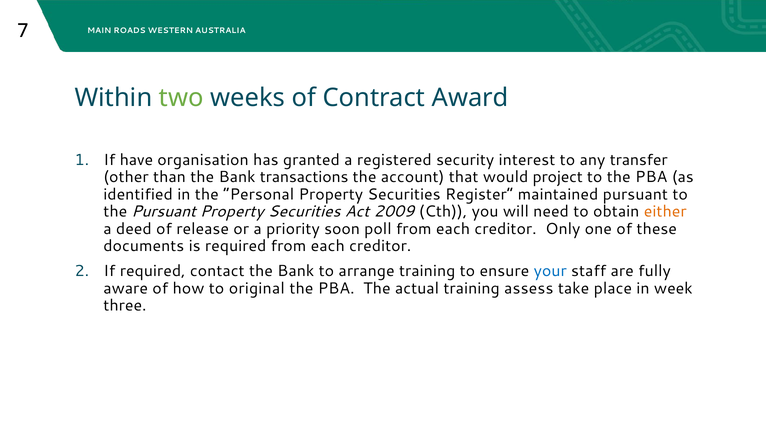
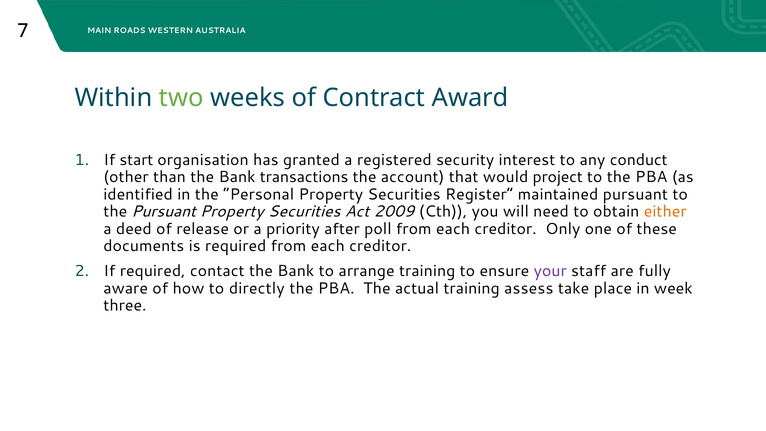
have: have -> start (136, 160)
transfer: transfer -> conduct (639, 160)
soon: soon -> after (342, 229)
your colour: blue -> purple (550, 271)
original: original -> directly (257, 288)
